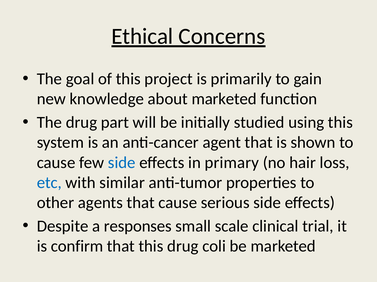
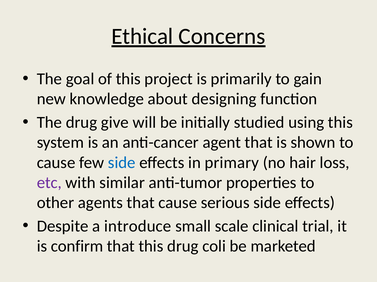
about marketed: marketed -> designing (224, 99)
part: part -> give (115, 123)
etc colour: blue -> purple (49, 183)
responses: responses -> introduce (138, 227)
